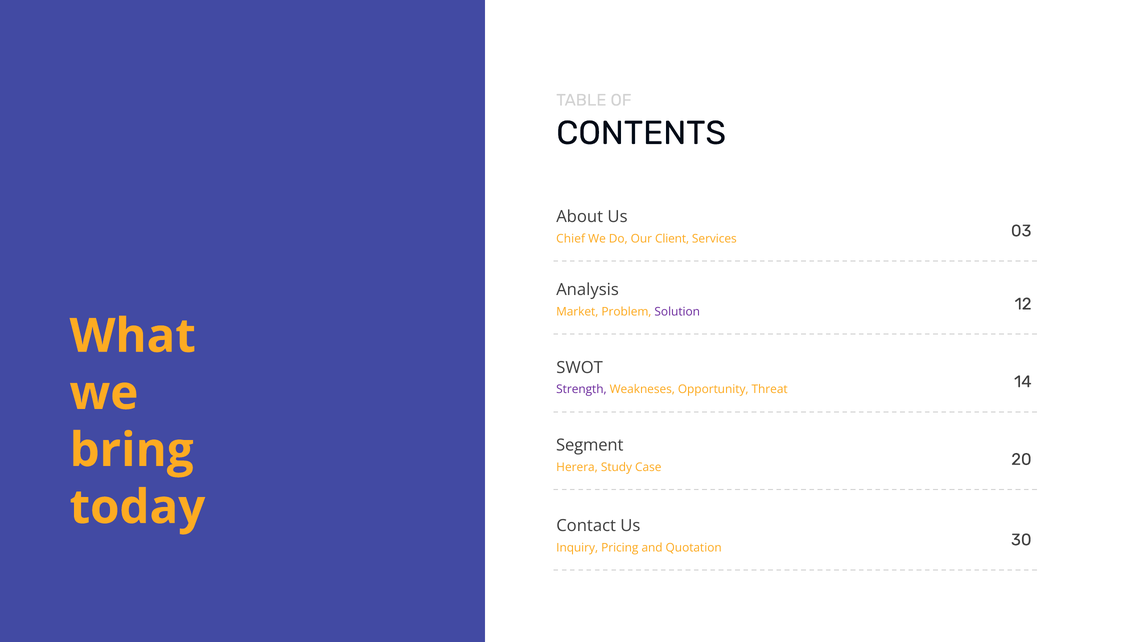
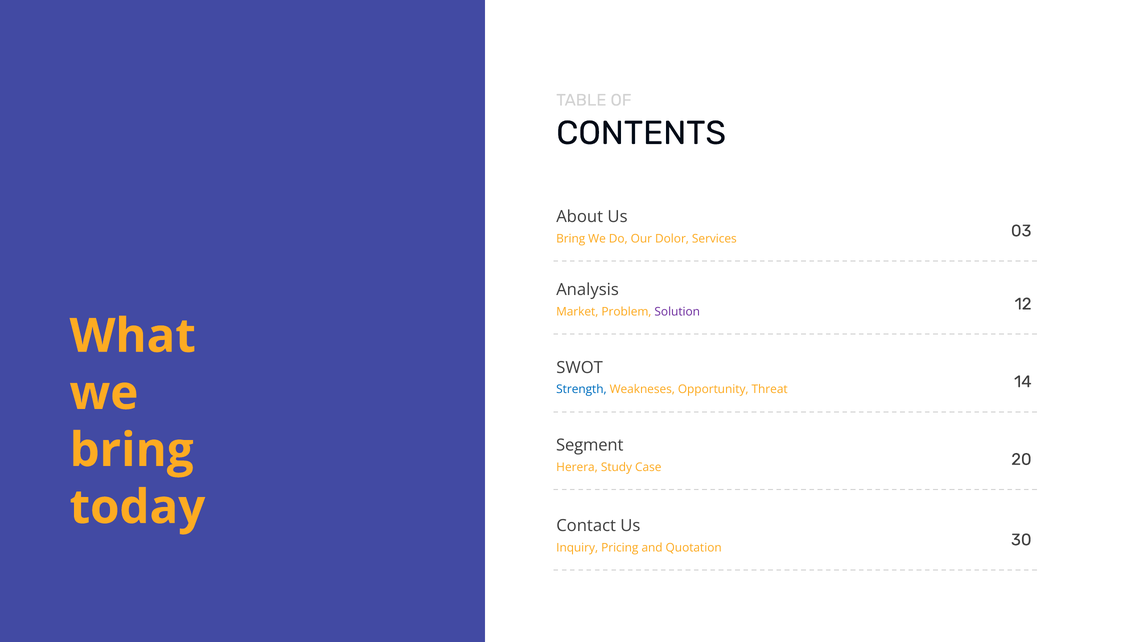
Chief: Chief -> Bring (571, 239)
Client: Client -> Dolor (672, 239)
Strength colour: purple -> blue (581, 389)
